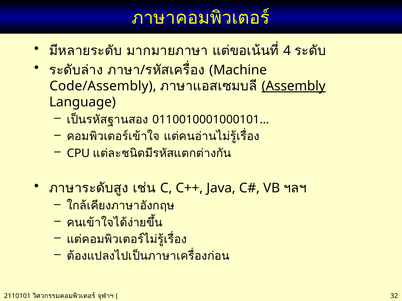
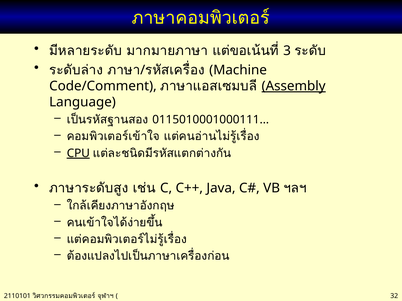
4: 4 -> 3 (287, 51)
Code/Assembly: Code/Assembly -> Code/Comment (103, 86)
0110010001000101: 0110010001000101 -> 0115010001000111 (211, 120)
CPU underline: none -> present (78, 153)
